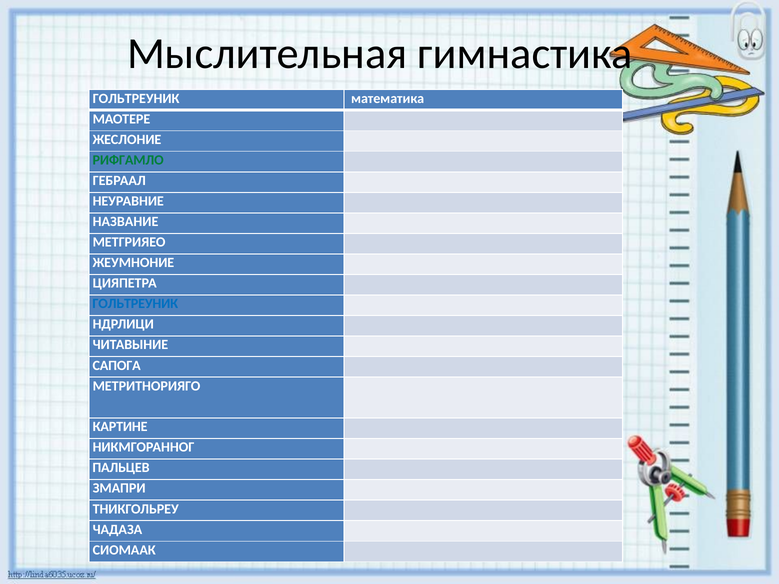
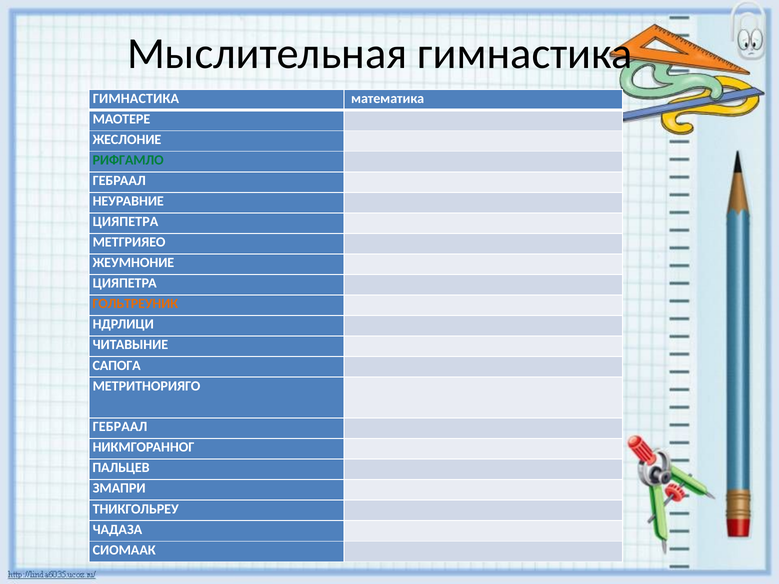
ГОЛЬТРЕУНИК: ГОЛЬТРЕУНИК -> ГИМНАСТИКА (136, 98)
НАЗВАНИЕ: НАЗВАНИЕ -> ЦИЯПЕТРА (125, 222)
ГОЛЬТРЕУНИК colour: blue -> orange (135, 304)
КАРТИНЕ: КАРТИНЕ -> ГЕБРААЛ (120, 427)
